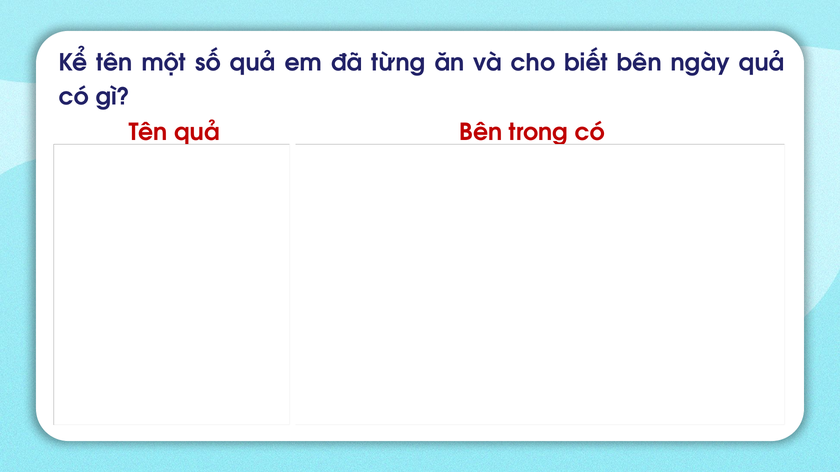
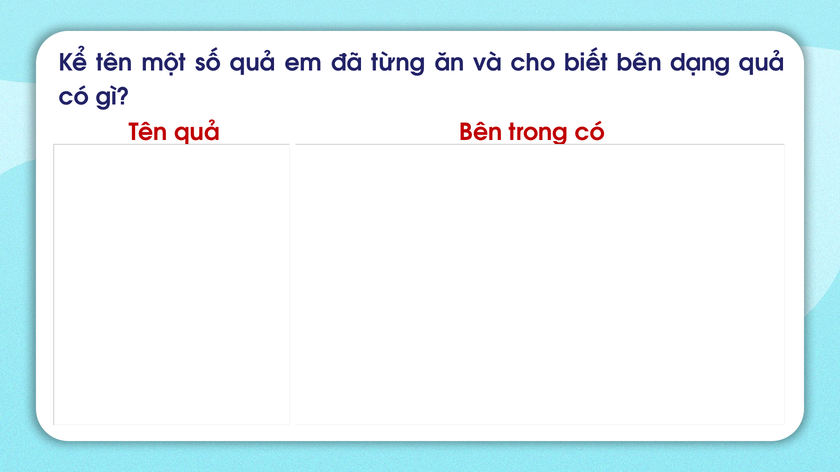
ngày: ngày -> dạng (700, 63)
